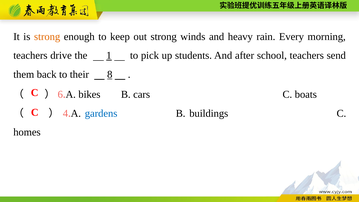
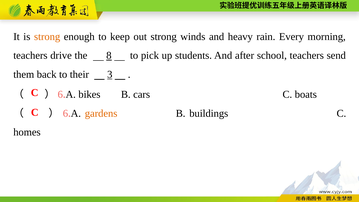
1: 1 -> 8 (109, 55)
8: 8 -> 3 (110, 74)
4: 4 -> 6 (65, 113)
gardens colour: blue -> orange (101, 113)
